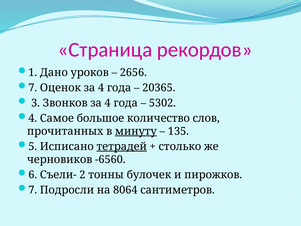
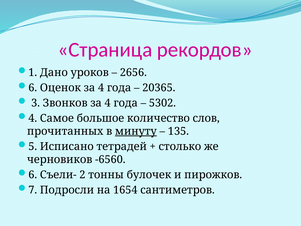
7: 7 -> 6 (33, 88)
тетрадей underline: present -> none (122, 146)
8064: 8064 -> 1654 (125, 190)
